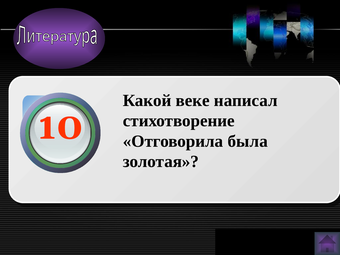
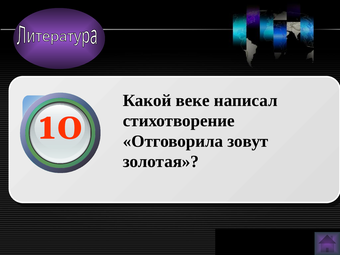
была: была -> зовут (248, 141)
